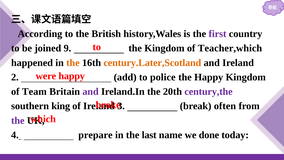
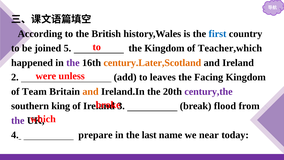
first colour: purple -> blue (218, 34)
9: 9 -> 5 (67, 48)
the colour: orange -> purple (73, 63)
were happy: happy -> unless (72, 76)
police: police -> leaves (163, 77)
the Happy: Happy -> Facing (209, 77)
and colour: purple -> orange (91, 91)
often: often -> flood (225, 106)
done: done -> near (209, 135)
